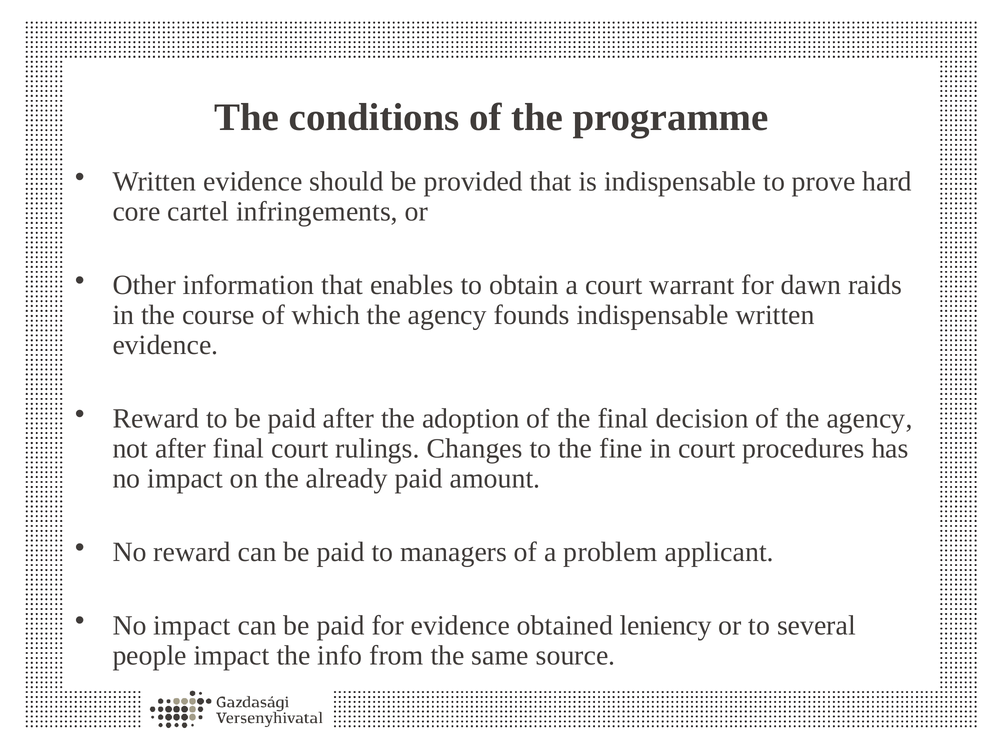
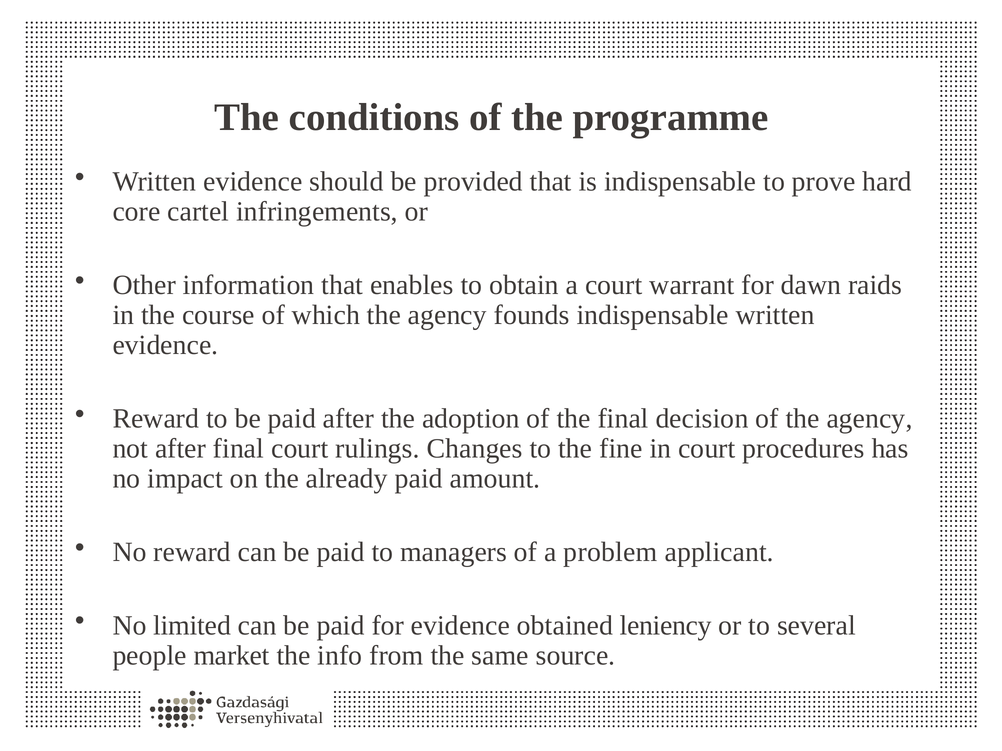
impact: impact -> limited (192, 626)
people impact: impact -> market (232, 656)
